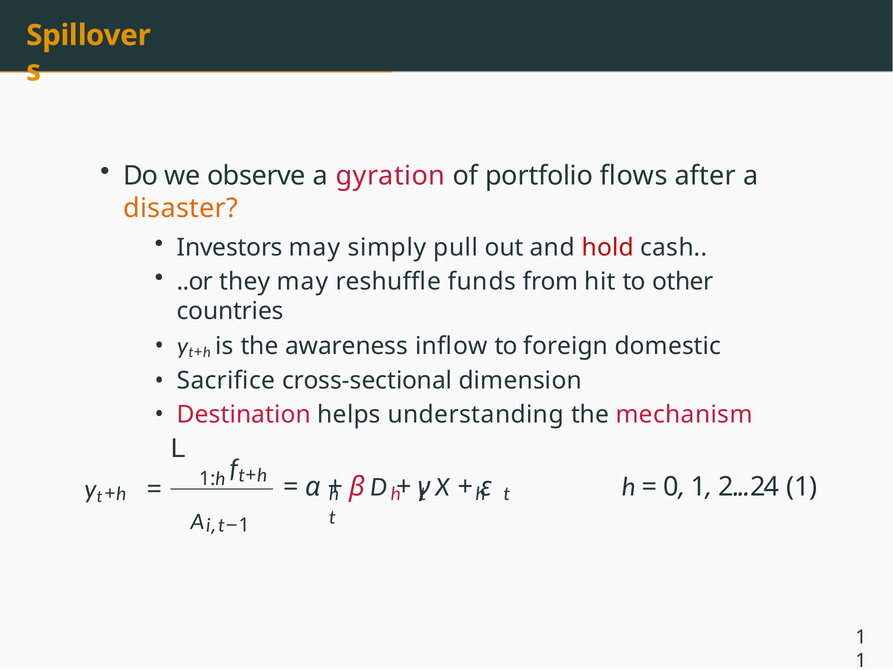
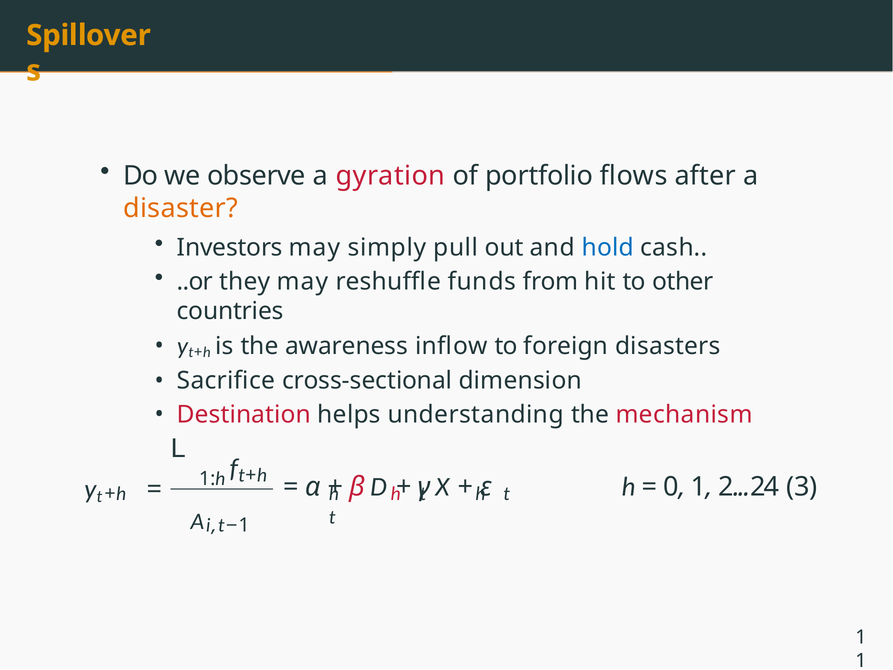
hold colour: red -> blue (608, 248)
domestic: domestic -> disasters (668, 346)
2...24 1: 1 -> 3 (802, 487)
